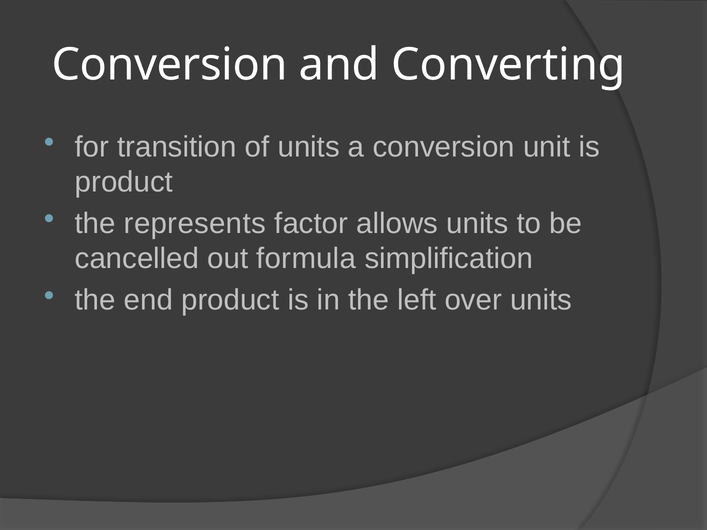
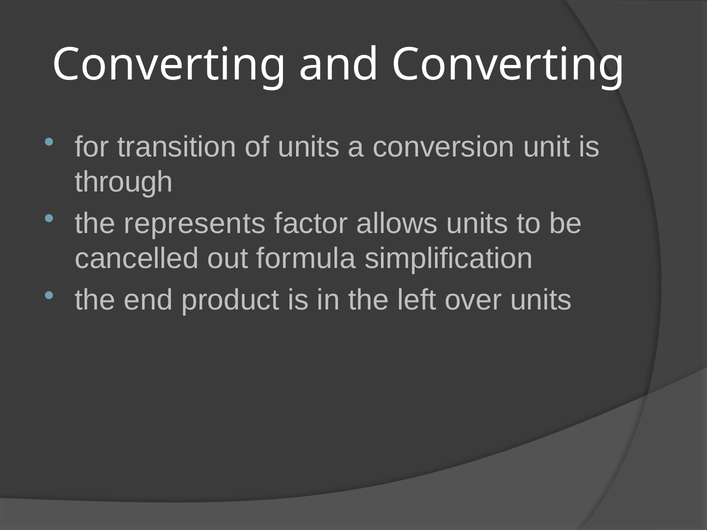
Conversion: Conversion -> Converting (169, 65)
product: product -> through (124, 182)
